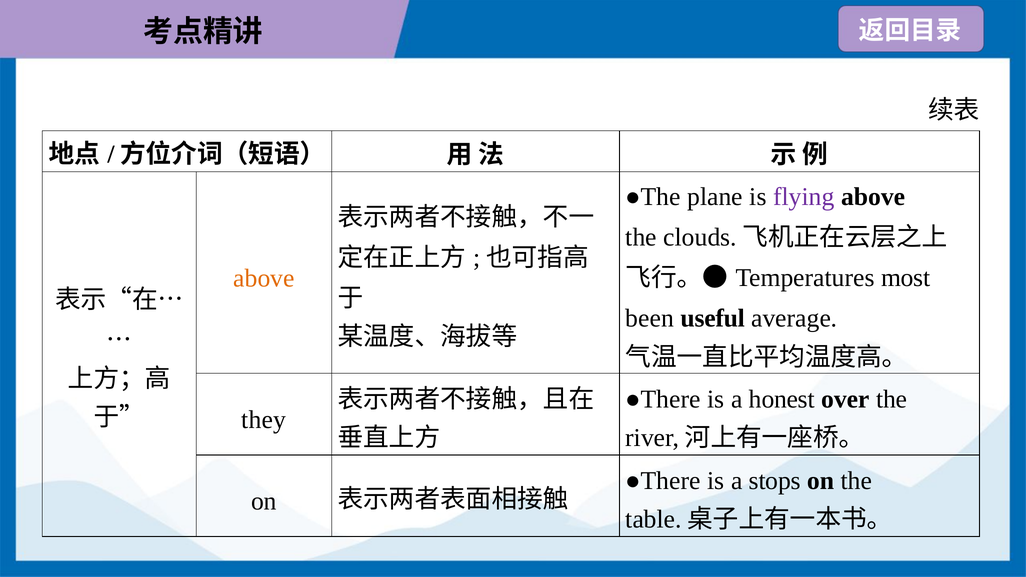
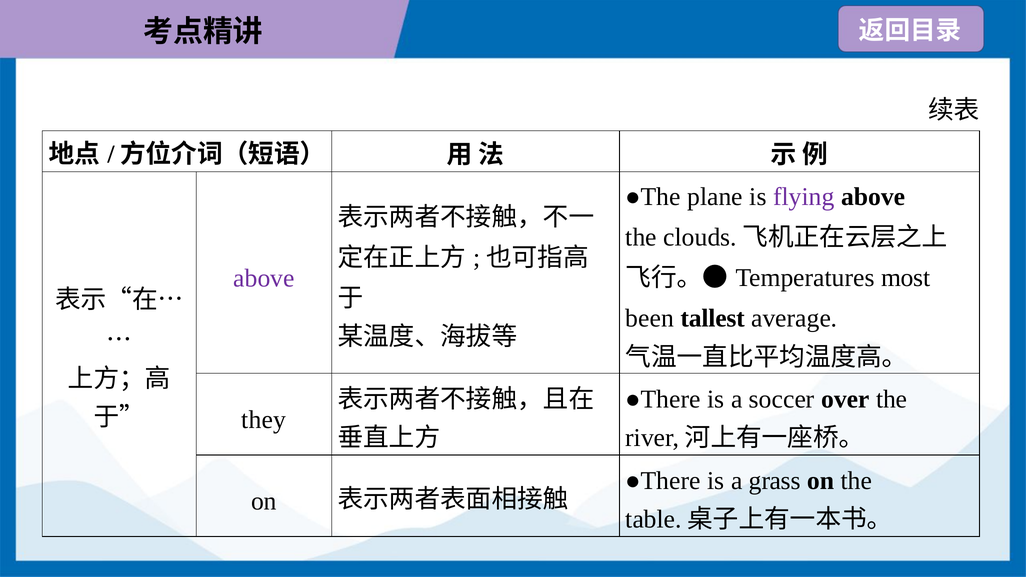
above colour: orange -> purple (264, 278)
useful: useful -> tallest (713, 319)
honest: honest -> soccer (782, 399)
stops: stops -> grass (775, 481)
